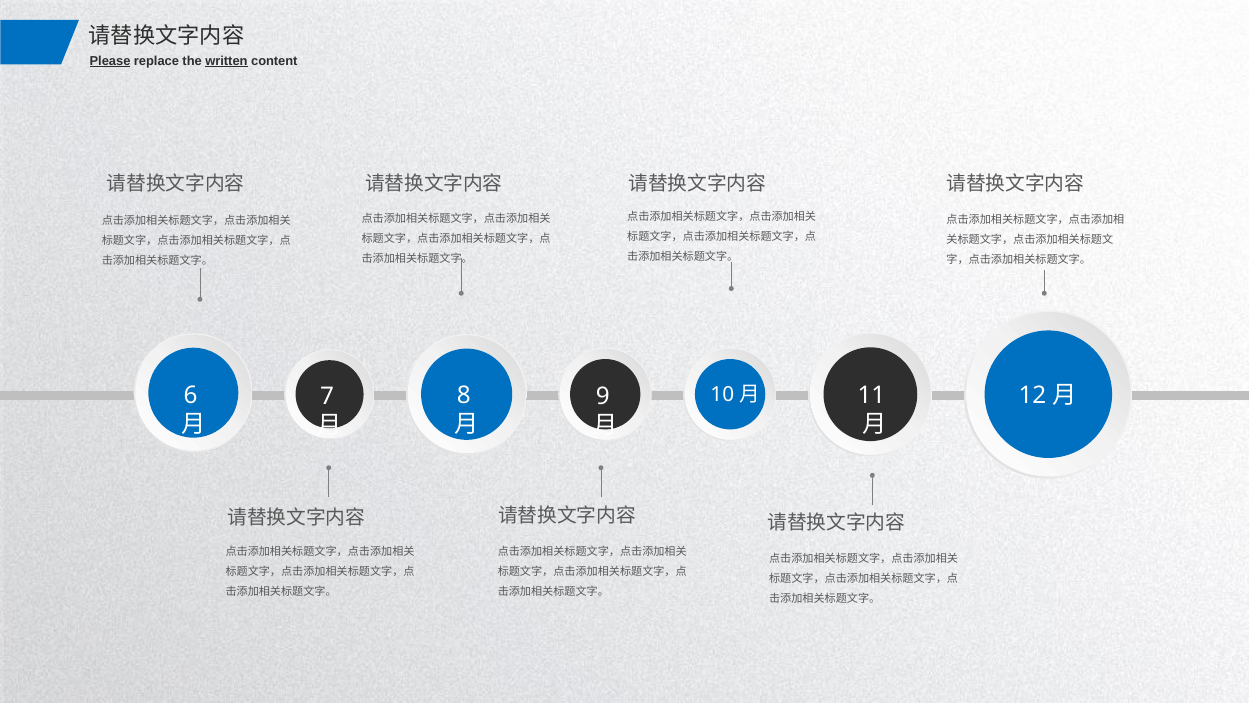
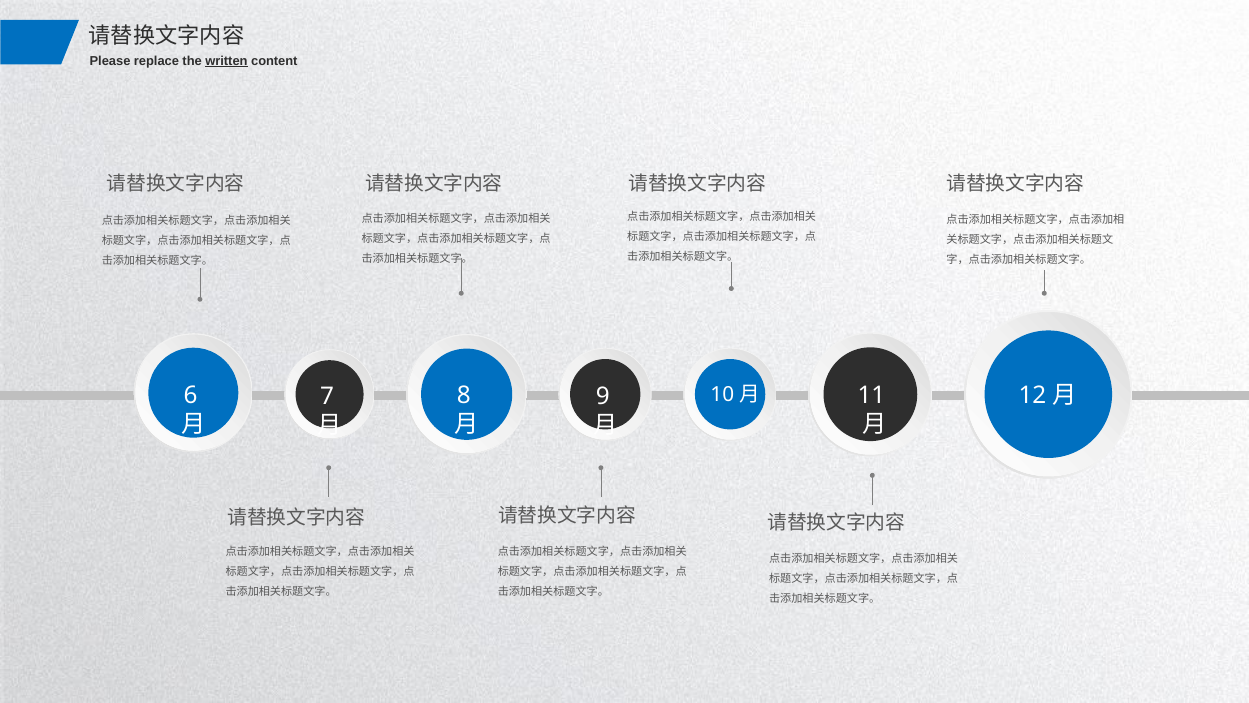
Please underline: present -> none (110, 61)
